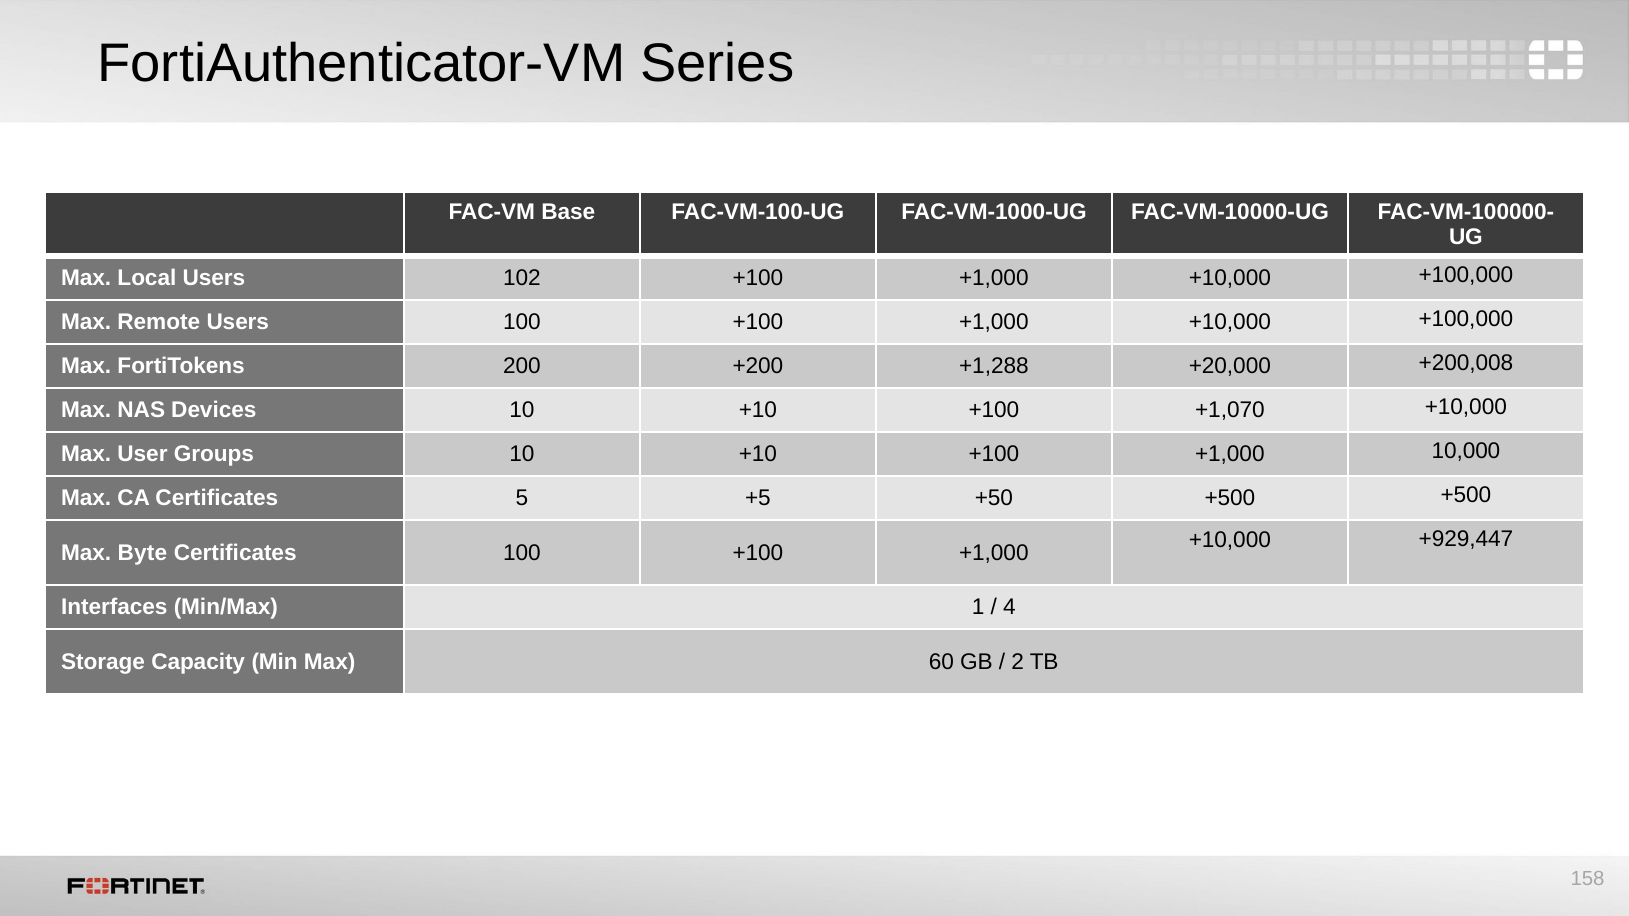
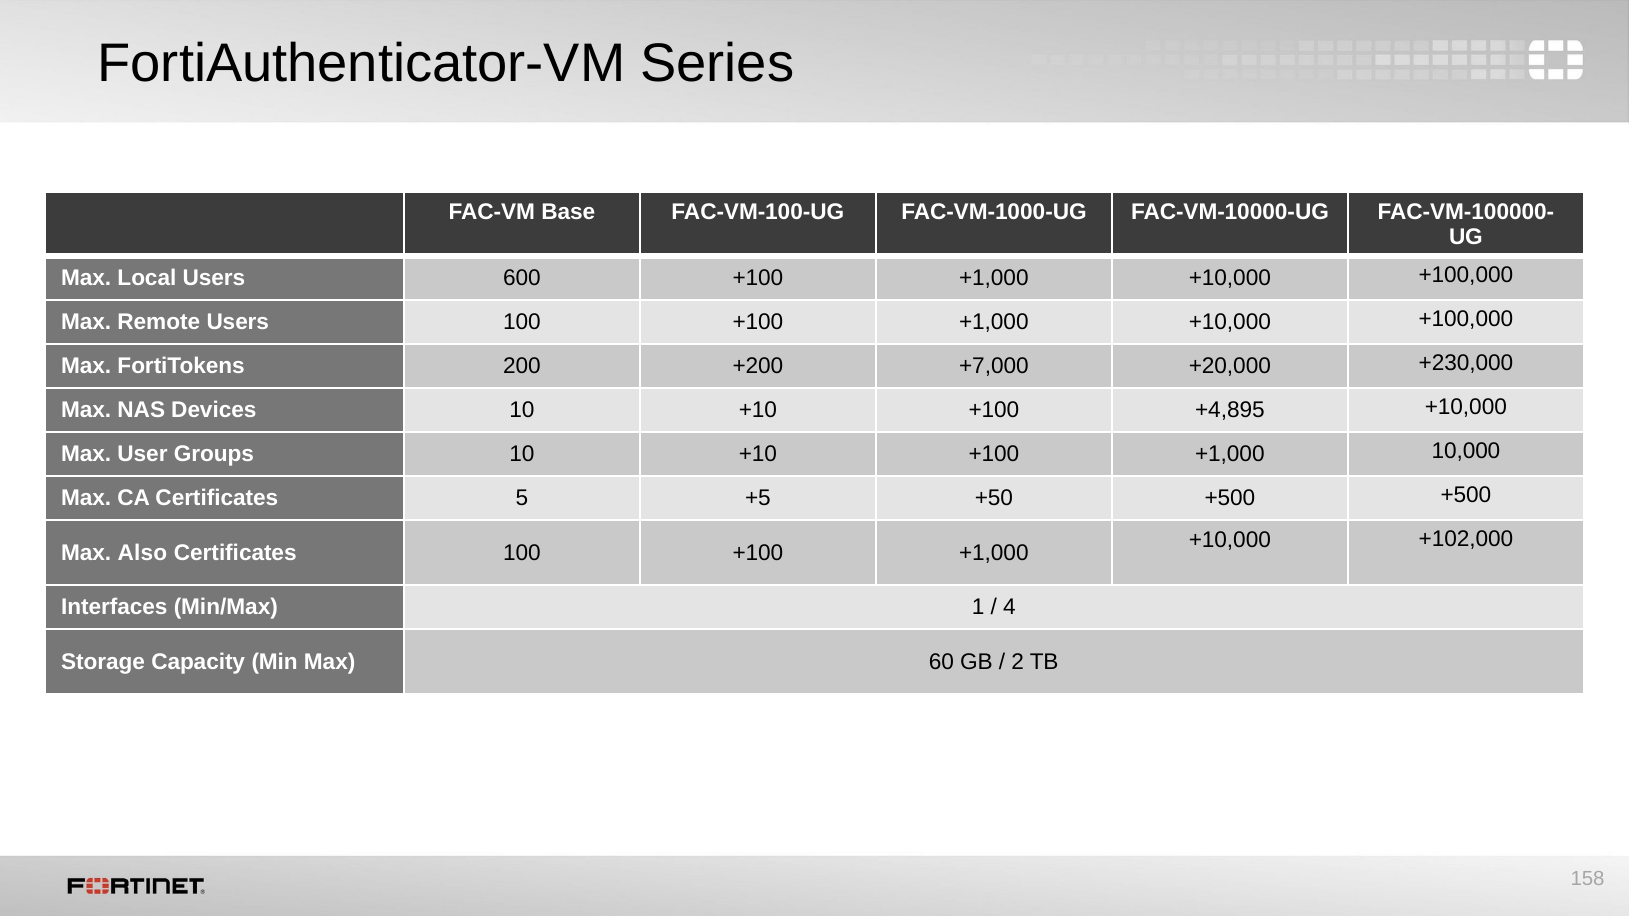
102: 102 -> 600 (522, 278)
+1,288: +1,288 -> +7,000 (994, 366)
+200,008: +200,008 -> +230,000 (1466, 363)
+1,070: +1,070 -> +4,895 (1230, 410)
+929,447: +929,447 -> +102,000 (1466, 539)
Byte: Byte -> Also (142, 553)
